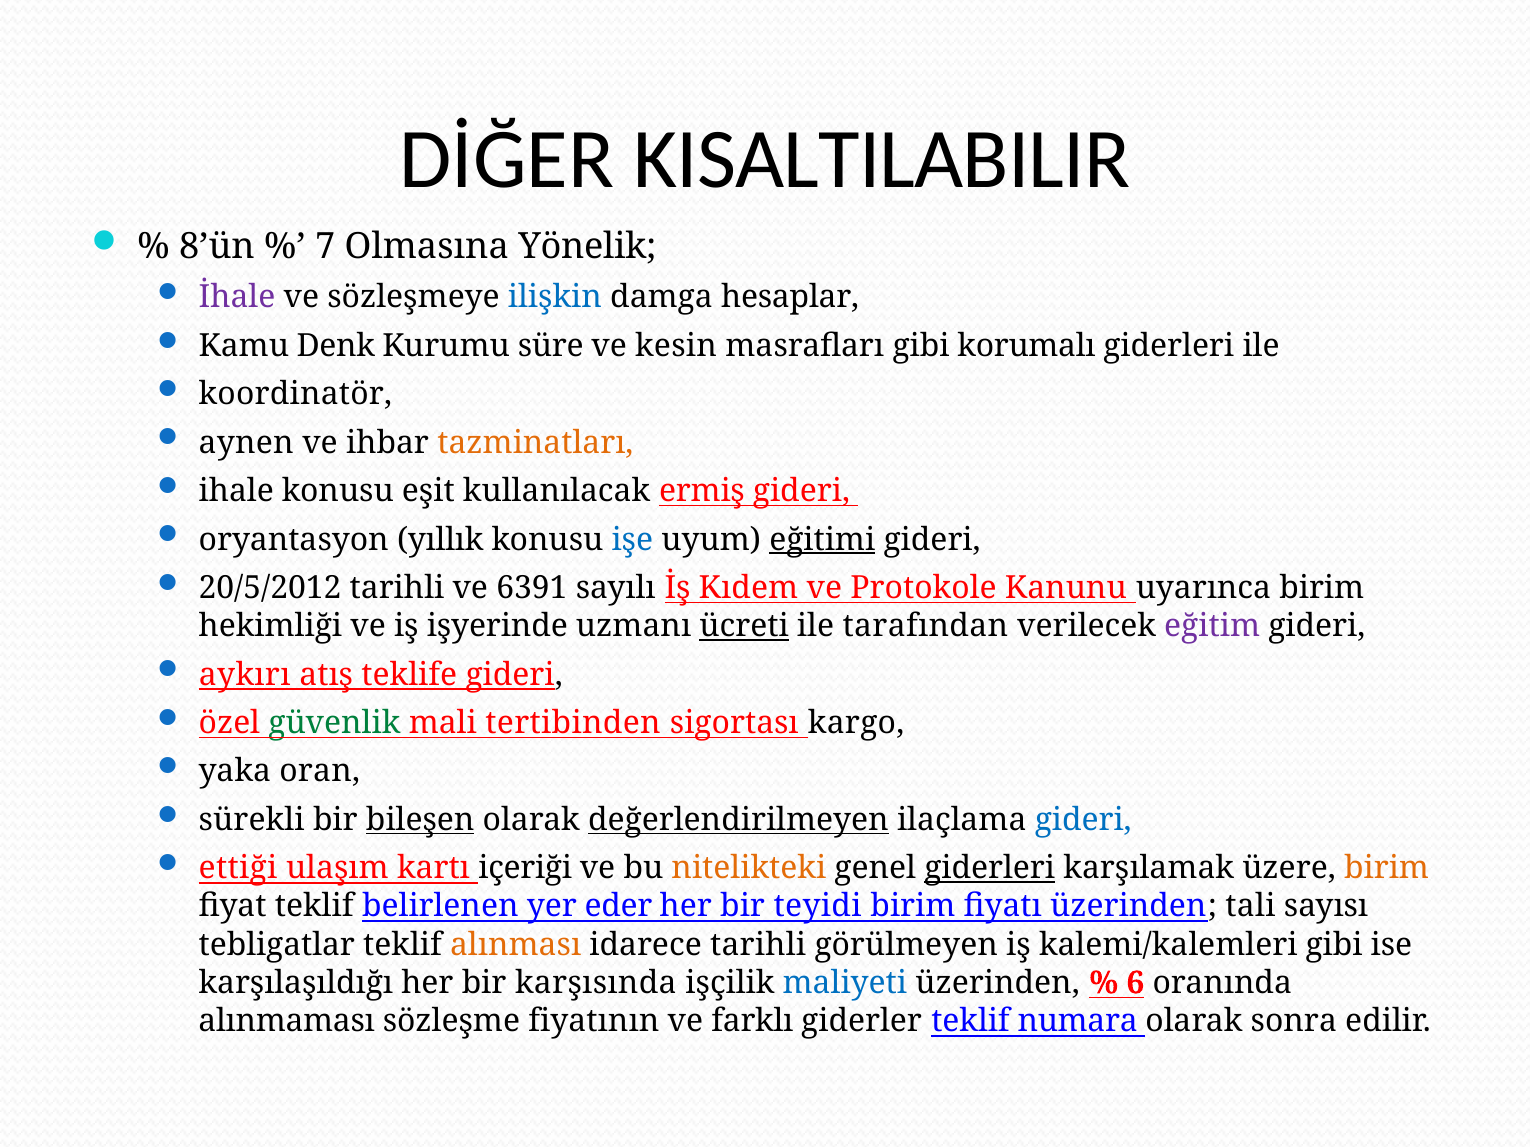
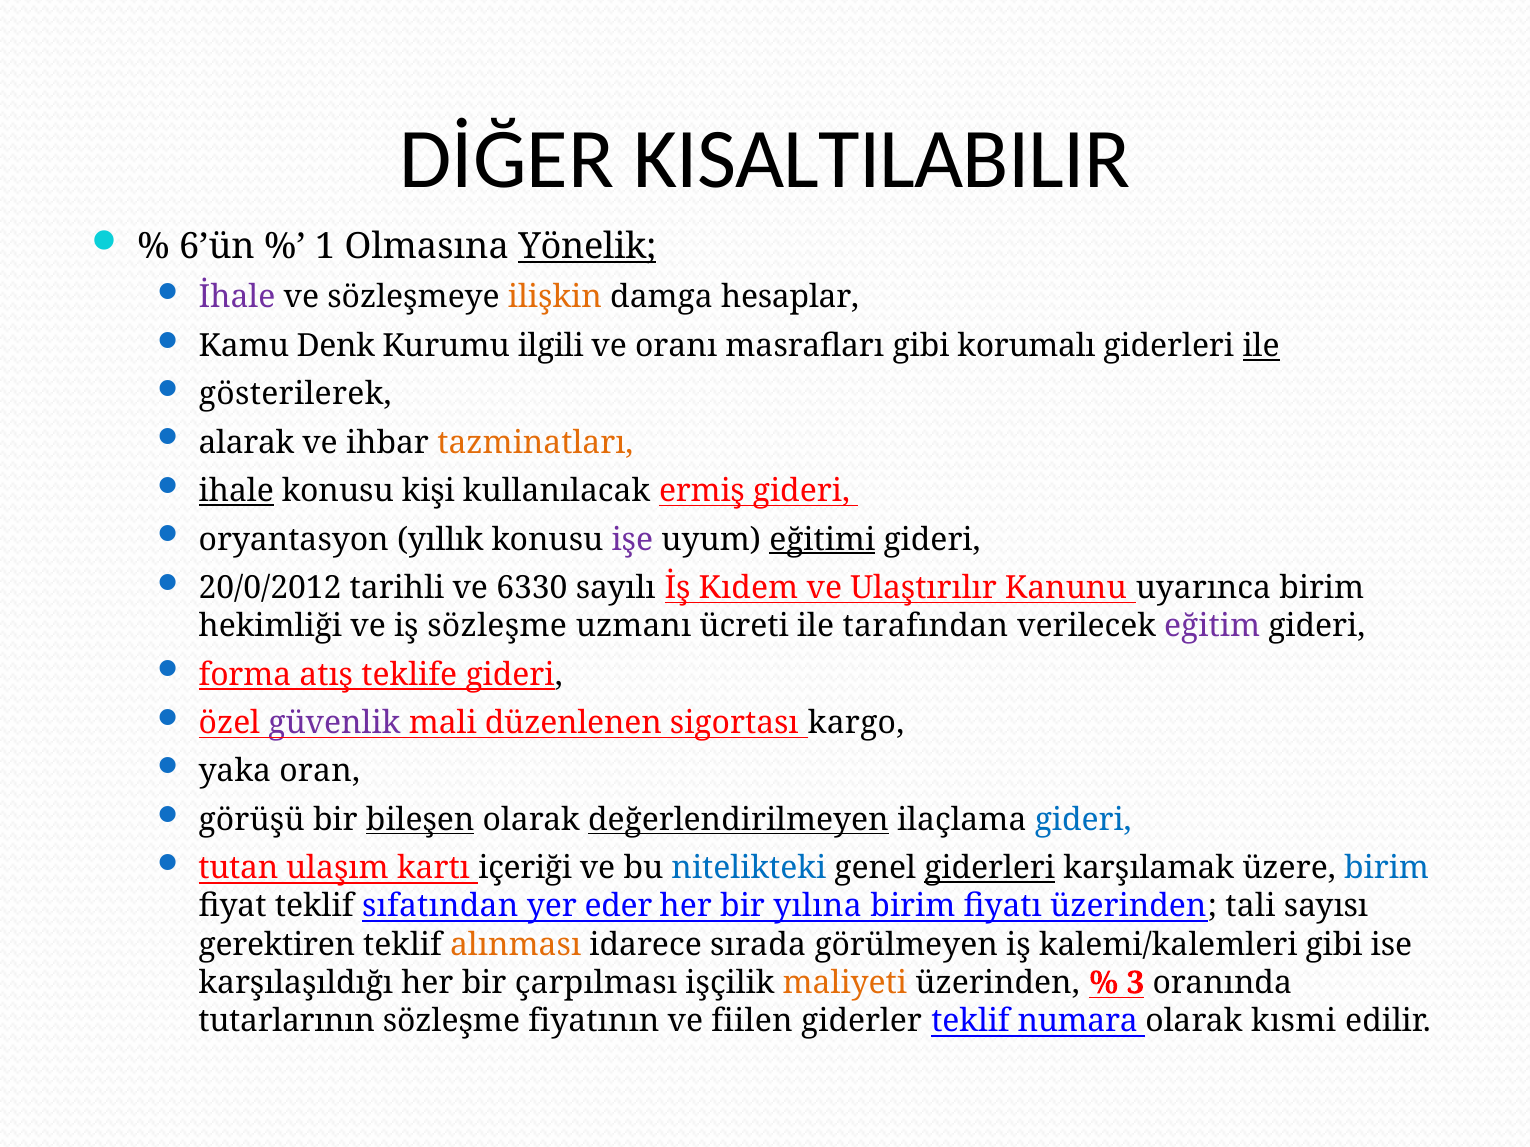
8’ün: 8’ün -> 6’ün (217, 247)
7: 7 -> 1 (325, 247)
Yönelik underline: none -> present (587, 247)
ilişkin colour: blue -> orange (555, 298)
süre: süre -> ilgili (551, 346)
kesin: kesin -> oranı (676, 346)
ile underline: none -> present (1261, 346)
koordinatör: koordinatör -> gösterilerek (295, 394)
aynen: aynen -> alarak (247, 443)
ihale underline: none -> present (236, 491)
eşit: eşit -> kişi (428, 491)
işe colour: blue -> purple (632, 540)
20/5/2012: 20/5/2012 -> 20/0/2012 (270, 588)
6391: 6391 -> 6330 (532, 588)
Protokole: Protokole -> Ulaştırılır (924, 588)
iş işyerinde: işyerinde -> sözleşme (497, 626)
ücreti underline: present -> none (744, 626)
aykırı: aykırı -> forma (245, 675)
güvenlik colour: green -> purple (334, 723)
tertibinden: tertibinden -> düzenlenen (573, 723)
sürekli: sürekli -> görüşü (252, 820)
ettiği: ettiği -> tutan (238, 869)
nitelikteki colour: orange -> blue (749, 869)
birim colour: orange -> blue (1387, 869)
belirlenen: belirlenen -> sıfatından (440, 907)
teyidi: teyidi -> yılına (818, 907)
tebligatlar: tebligatlar -> gerektiren (277, 945)
idarece tarihli: tarihli -> sırada (758, 945)
karşısında: karşısında -> çarpılması (596, 983)
maliyeti colour: blue -> orange (845, 983)
6: 6 -> 3 (1135, 983)
alınmaması: alınmaması -> tutarlarının (287, 1022)
farklı: farklı -> fiilen (752, 1022)
sonra: sonra -> kısmi (1294, 1022)
